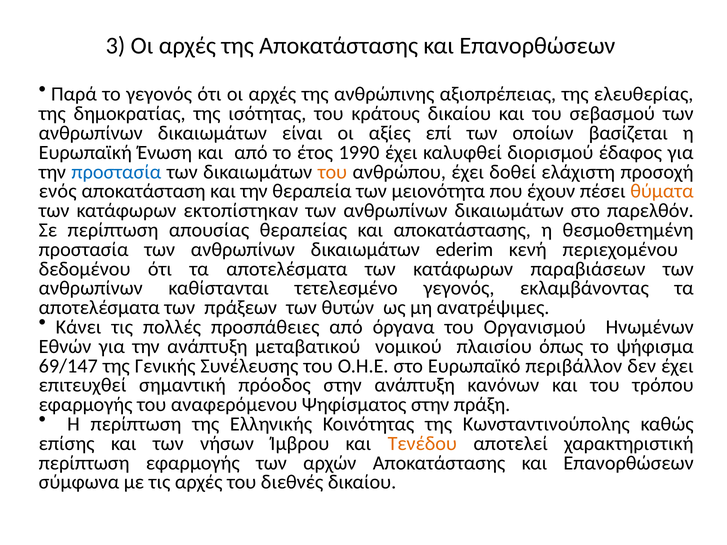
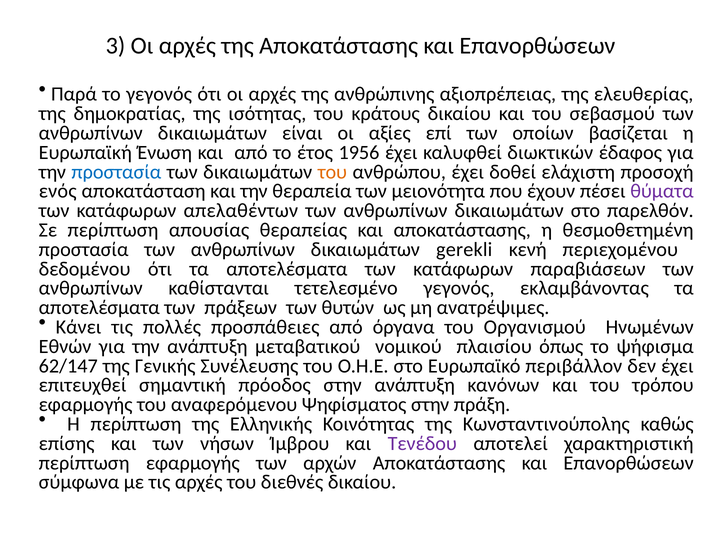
1990: 1990 -> 1956 (359, 153)
διορισμού: διορισμού -> διωκτικών (550, 153)
θύματα colour: orange -> purple (662, 191)
εκτοπίστηκαν: εκτοπίστηκαν -> απελαθέντων (241, 211)
ederim: ederim -> gerekli (464, 250)
69/147: 69/147 -> 62/147 (68, 366)
Τενέδου colour: orange -> purple (422, 444)
